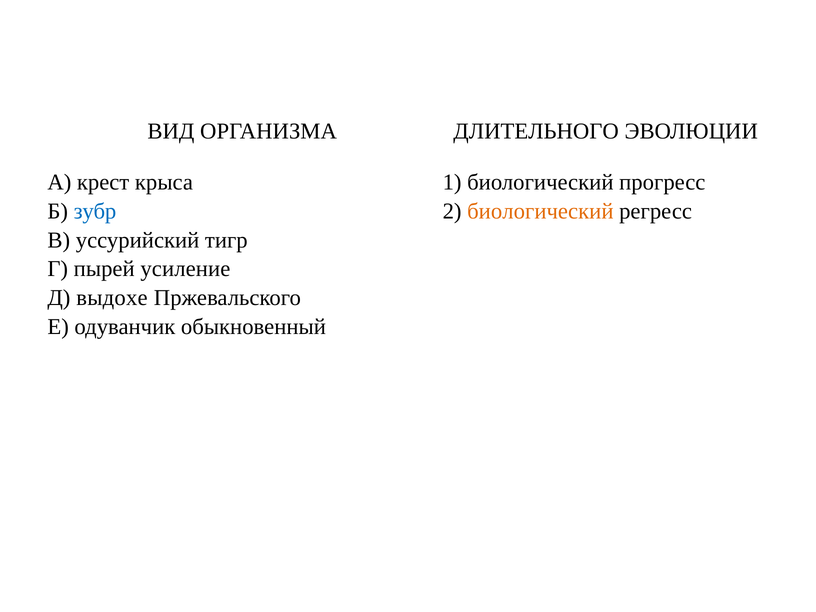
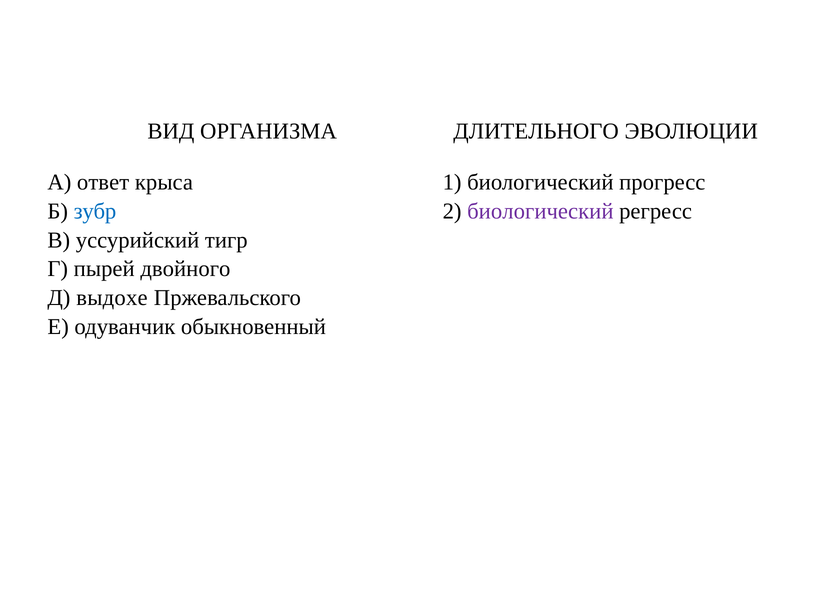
крест: крест -> ответ (103, 182)
биологический colour: orange -> purple (540, 211)
усиление: усиление -> двойного (185, 269)
